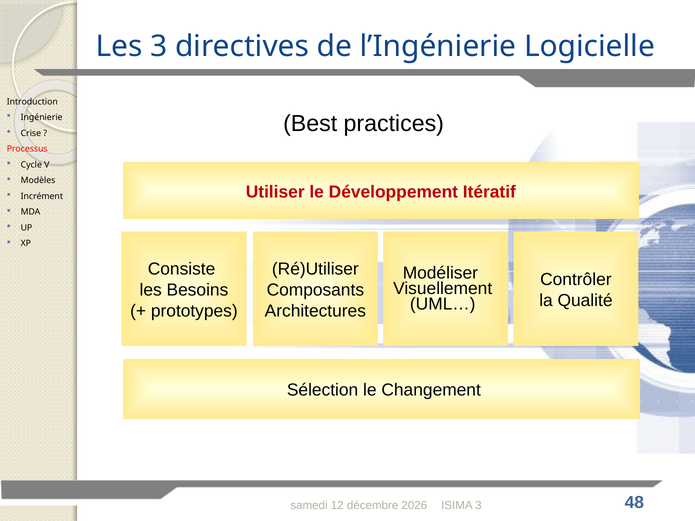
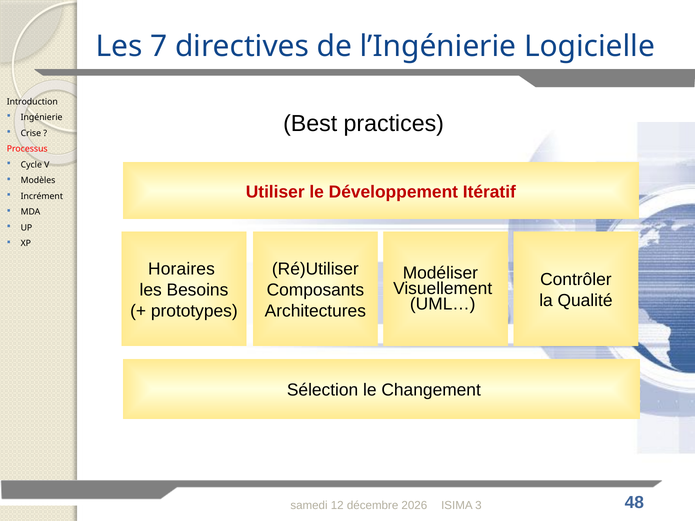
Les 3: 3 -> 7 (159, 46)
Consiste: Consiste -> Horaires (181, 269)
